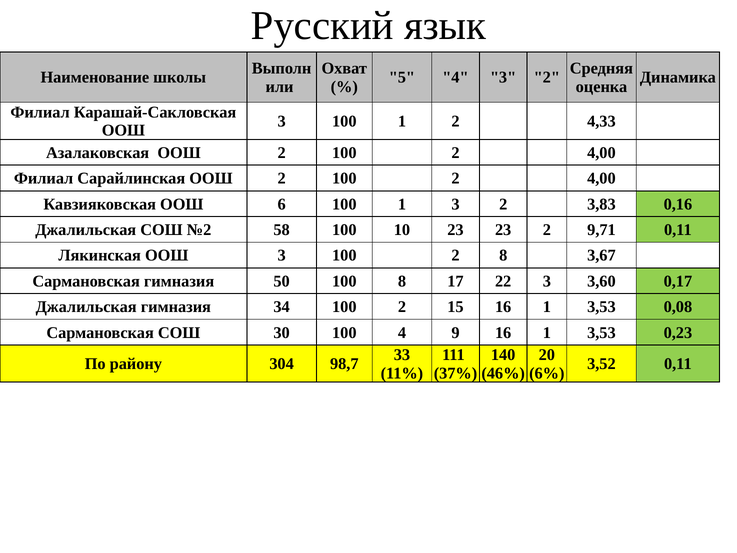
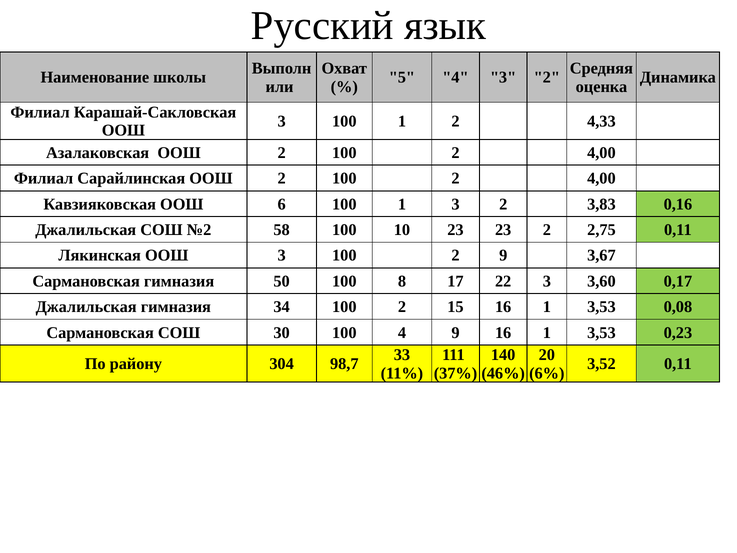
9,71: 9,71 -> 2,75 (602, 230)
2 8: 8 -> 9 (503, 255)
